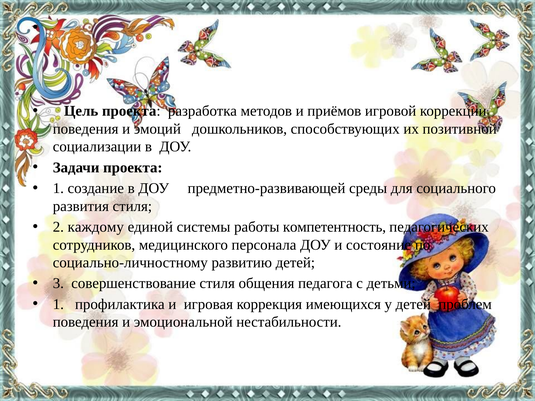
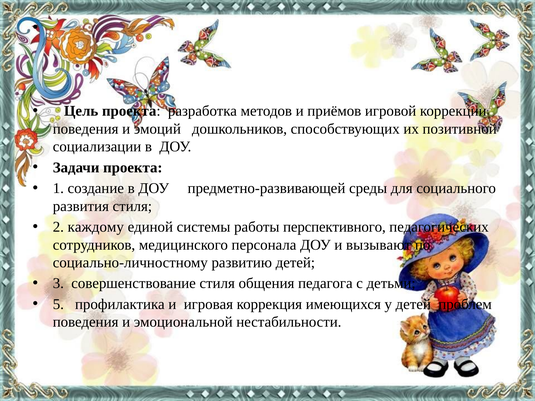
компетентность: компетентность -> перспективного (334, 227)
состояние: состояние -> вызывают (379, 245)
1: 1 -> 5 (58, 304)
